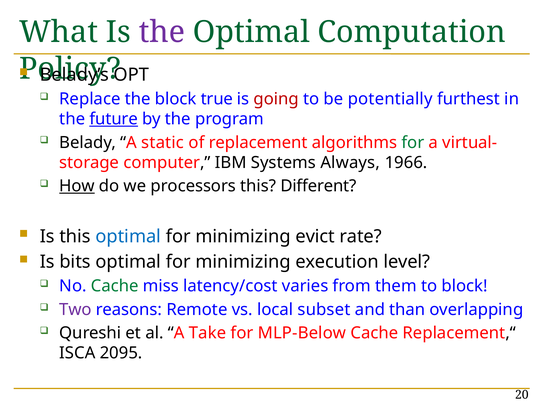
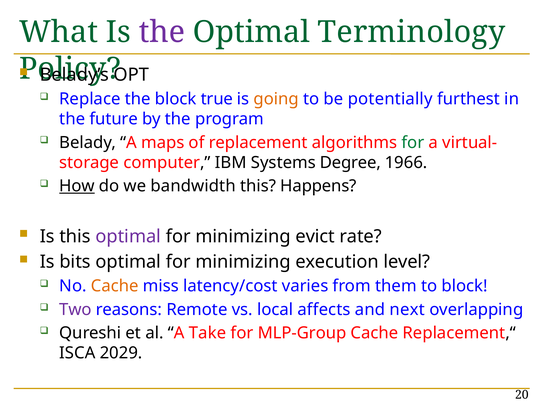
Computation: Computation -> Terminology (412, 32)
going colour: red -> orange (276, 99)
future underline: present -> none (114, 119)
static: static -> maps (163, 142)
Always: Always -> Degree (350, 163)
processors: processors -> bandwidth (193, 186)
Different: Different -> Happens (318, 186)
optimal colour: blue -> purple (128, 236)
Cache colour: green -> orange (115, 286)
subset: subset -> affects (324, 310)
than: than -> next (407, 310)
MLP-Below: MLP-Below -> MLP-Group (302, 333)
2095: 2095 -> 2029 (121, 353)
